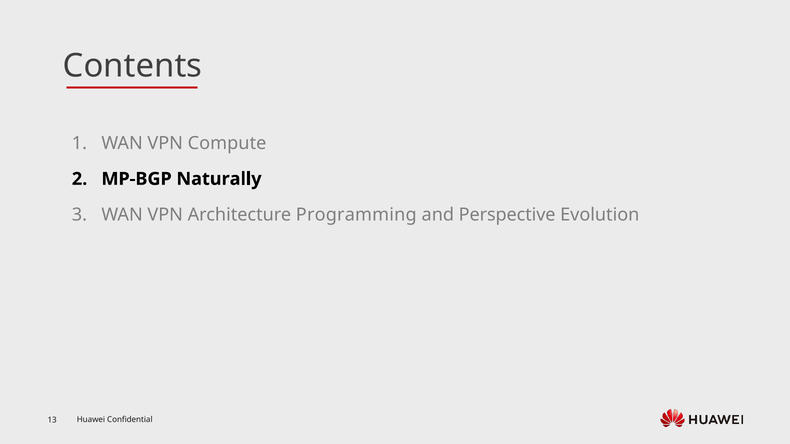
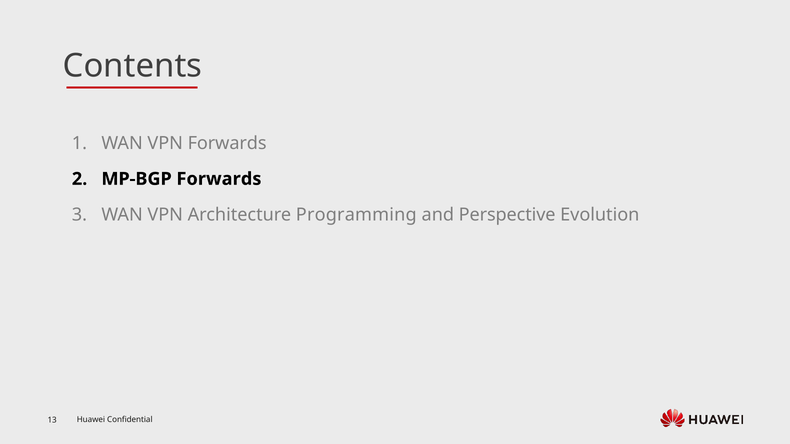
VPN Compute: Compute -> Forwards (227, 143)
MP-BGP Naturally: Naturally -> Forwards (219, 179)
